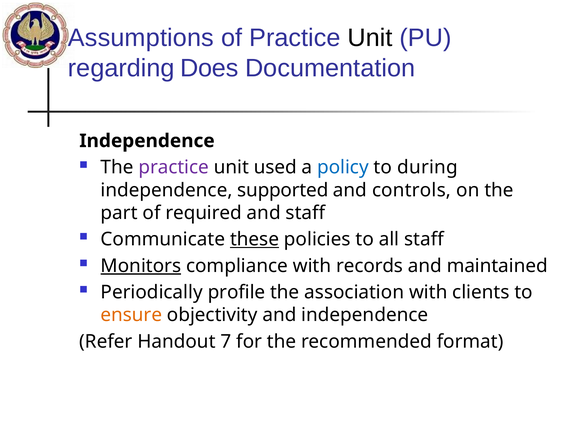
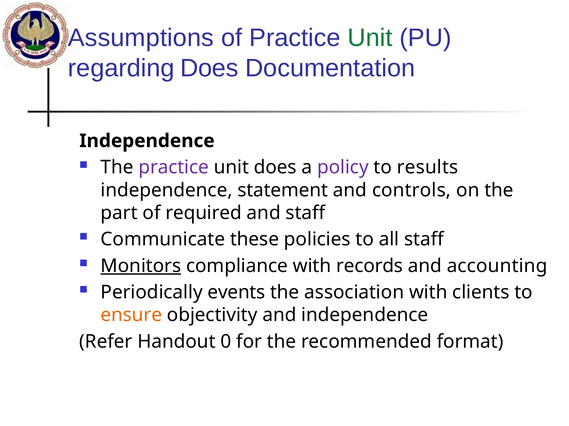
Unit colour: black -> green (370, 38)
unit used: used -> does (275, 168)
policy colour: blue -> purple (343, 168)
during: during -> results (428, 168)
supported: supported -> statement (283, 190)
these underline: present -> none (255, 240)
maintained: maintained -> accounting (497, 266)
profile: profile -> events (237, 293)
7: 7 -> 0 (226, 342)
